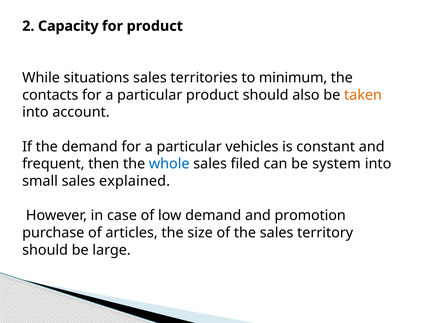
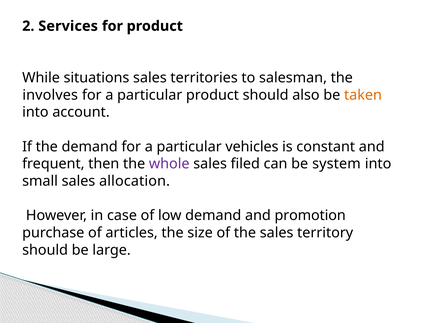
Capacity: Capacity -> Services (68, 26)
minimum: minimum -> salesman (293, 78)
contacts: contacts -> involves (50, 95)
whole colour: blue -> purple (169, 164)
explained: explained -> allocation (135, 181)
